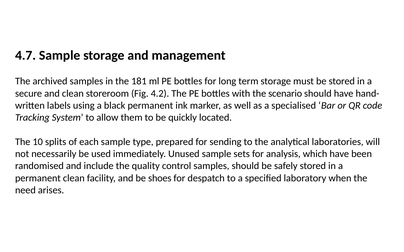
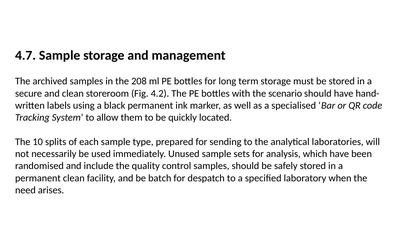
181: 181 -> 208 (139, 81)
shoes: shoes -> batch (160, 178)
